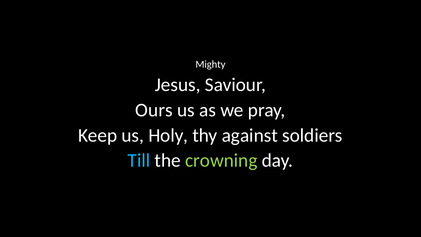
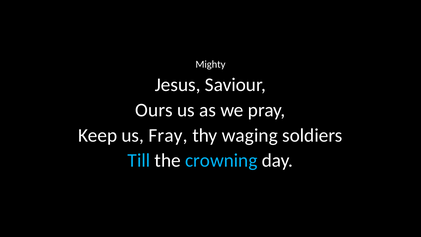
Holy: Holy -> Fray (168, 135)
against: against -> waging (250, 135)
crowning colour: light green -> light blue (221, 160)
